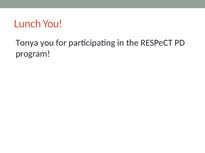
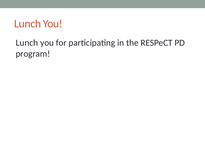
Tonya: Tonya -> Lunch (27, 43)
